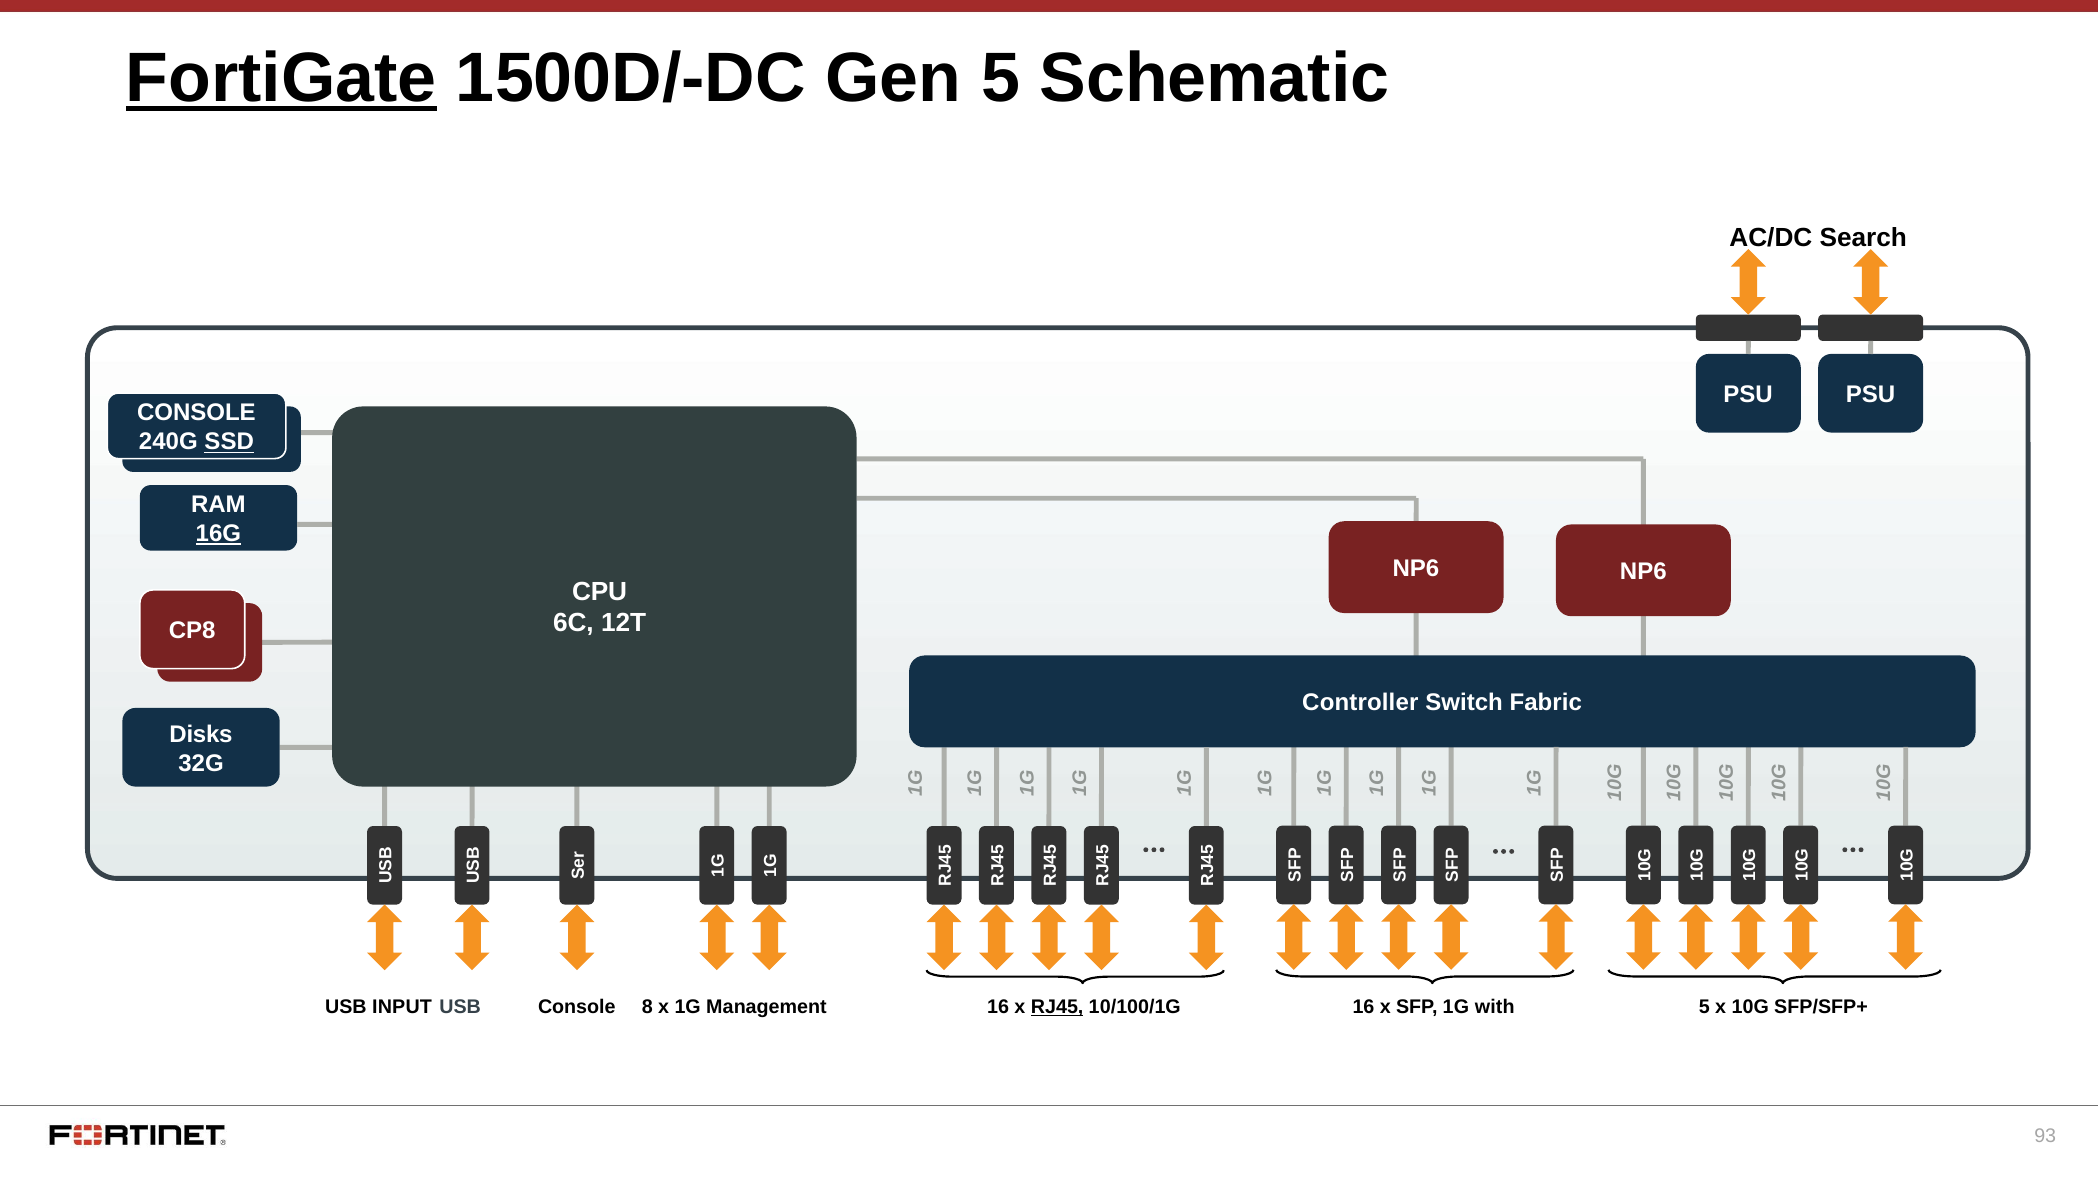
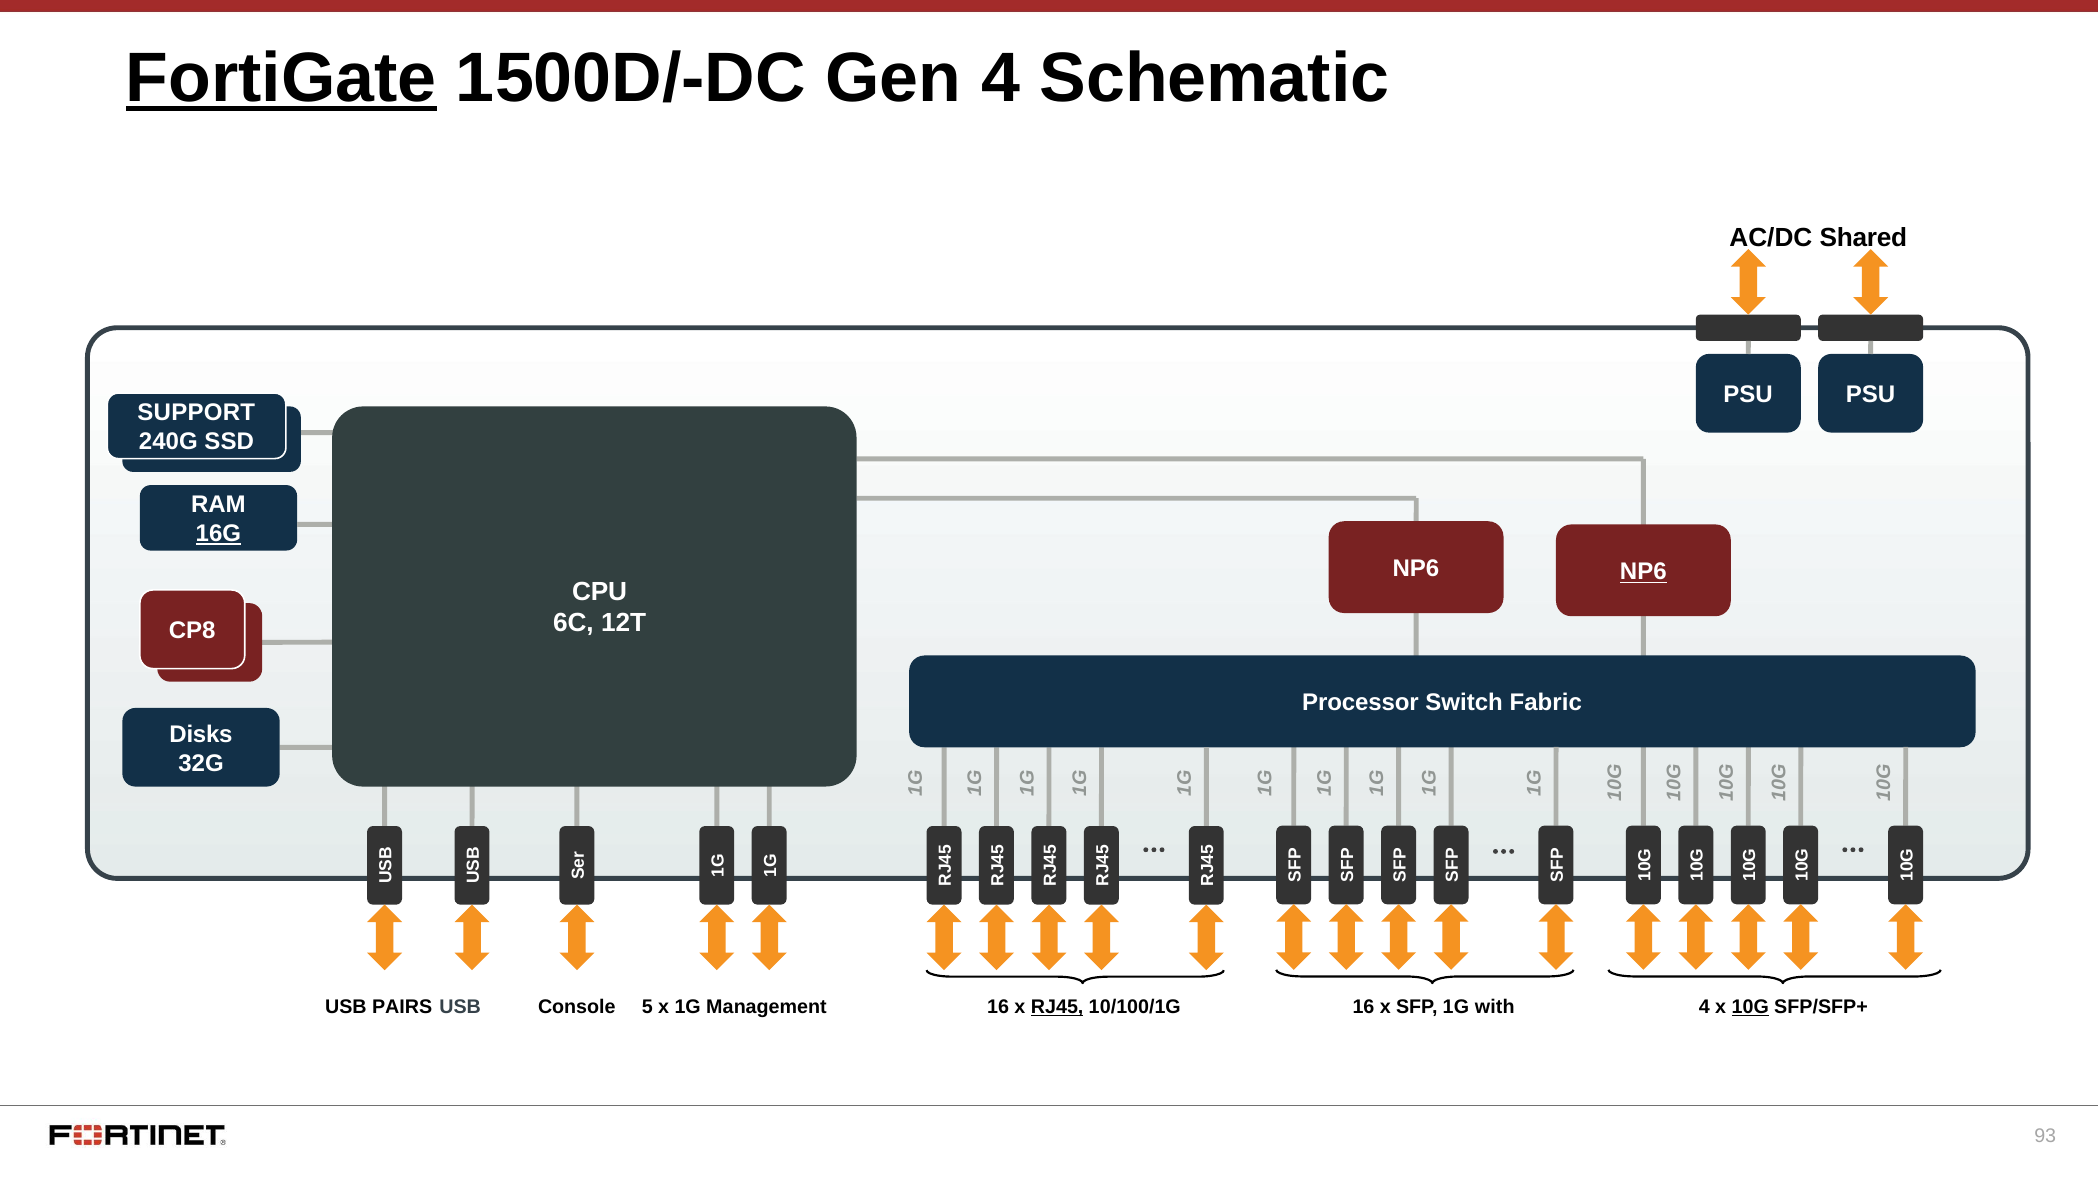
Gen 5: 5 -> 4 (1001, 79)
Search: Search -> Shared (1863, 238)
CONSOLE: CONSOLE -> SUPPORT (196, 413)
SSD underline: present -> none (229, 442)
NP6 underline: none -> present (1643, 572)
Controller: Controller -> Processor (1360, 703)
INPUT: INPUT -> PAIRS (402, 1007)
Console 8: 8 -> 5 (647, 1007)
Management 5: 5 -> 4 (1704, 1007)
10G underline: none -> present (1750, 1007)
